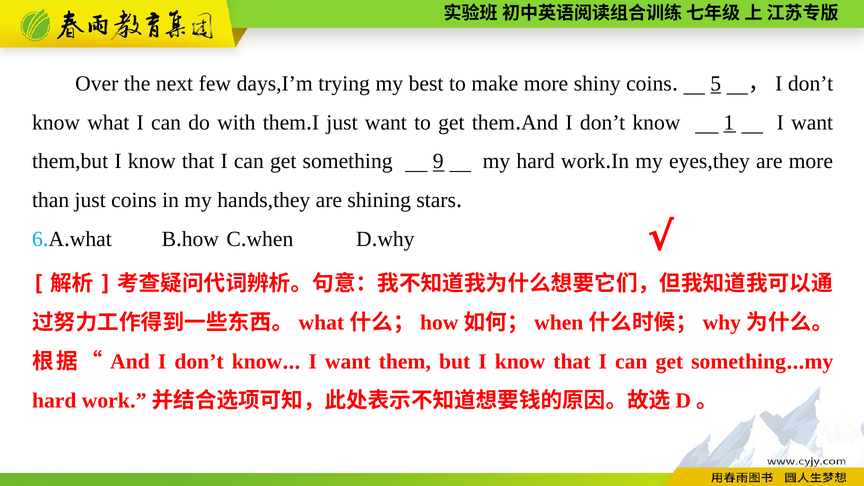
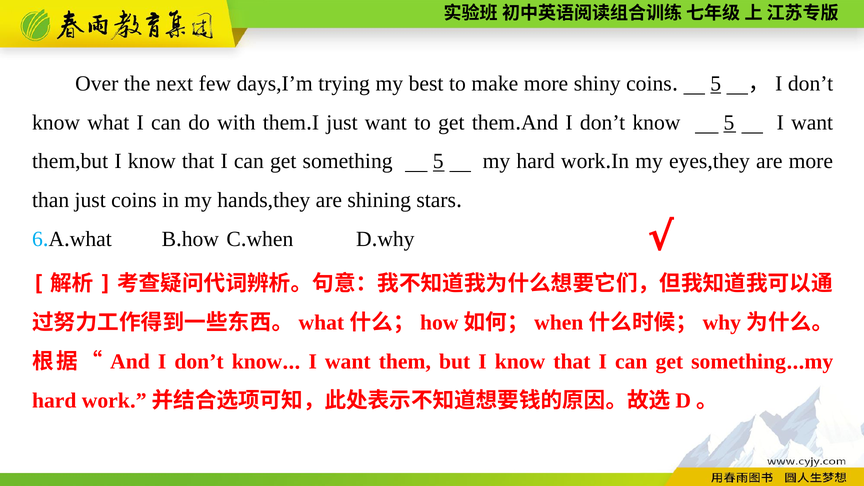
know 1: 1 -> 5 (729, 122)
something 9: 9 -> 5 (438, 161)
